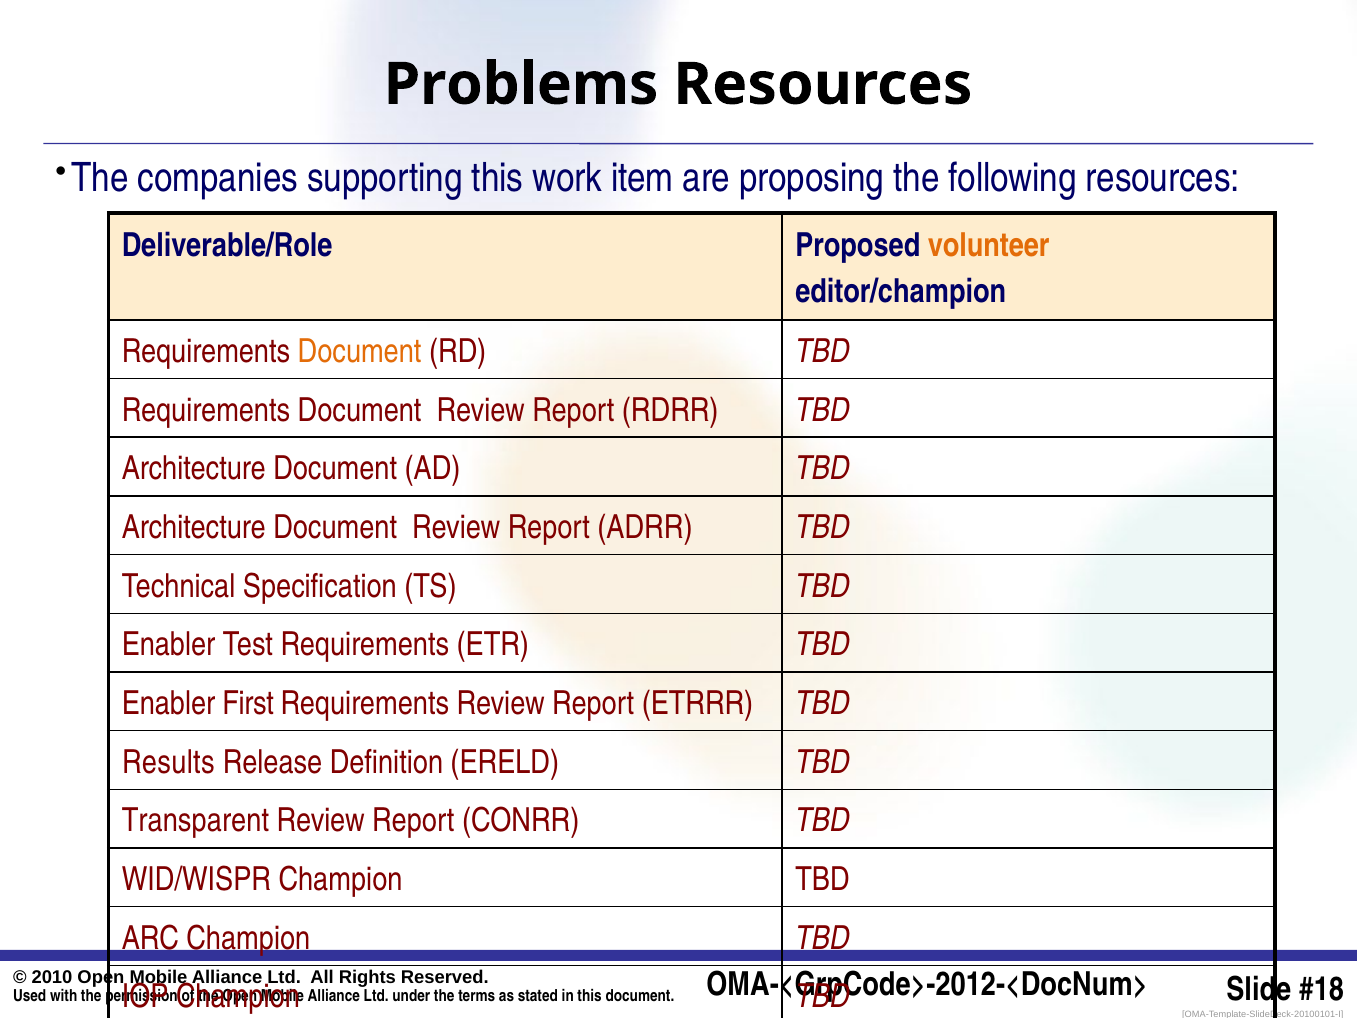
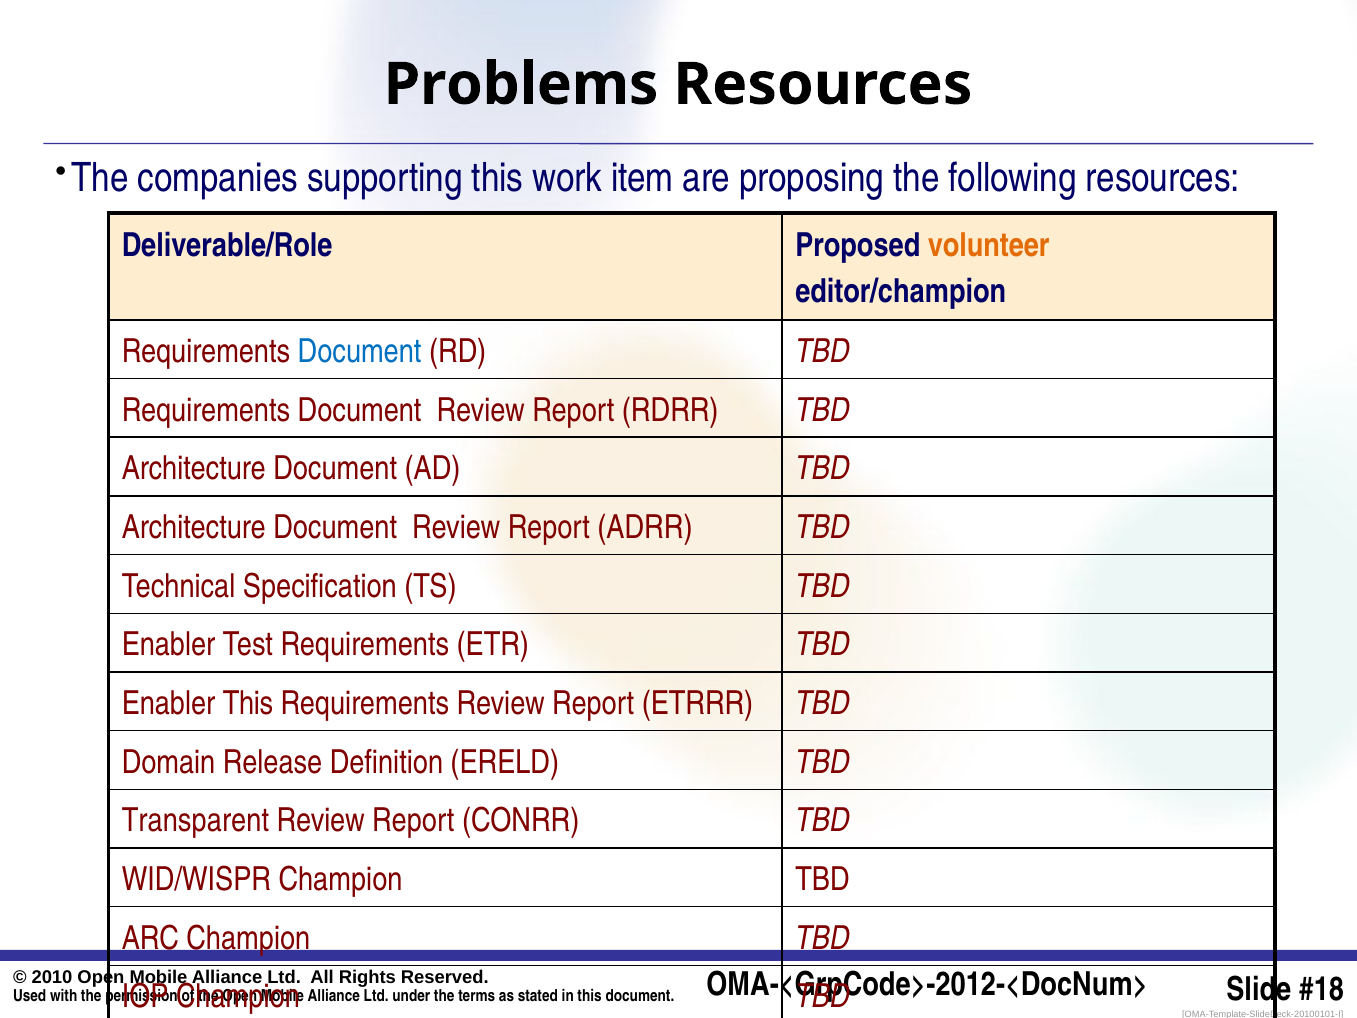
Document colour: orange -> blue (360, 351)
Enabler First: First -> This (248, 704)
Results: Results -> Domain (169, 762)
